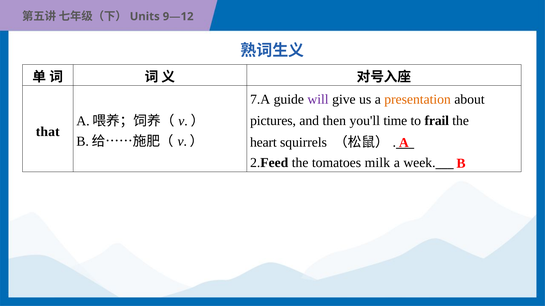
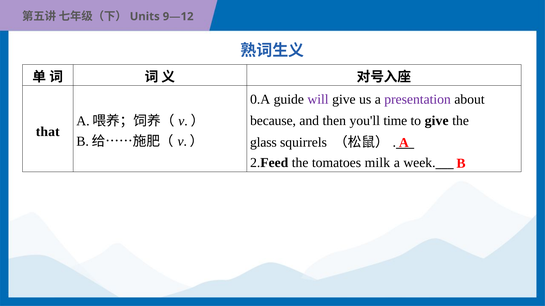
7.A: 7.A -> 0.A (260, 99)
presentation colour: orange -> purple (418, 99)
pictures: pictures -> because (273, 121)
to frail: frail -> give (437, 121)
heart: heart -> glass (263, 143)
